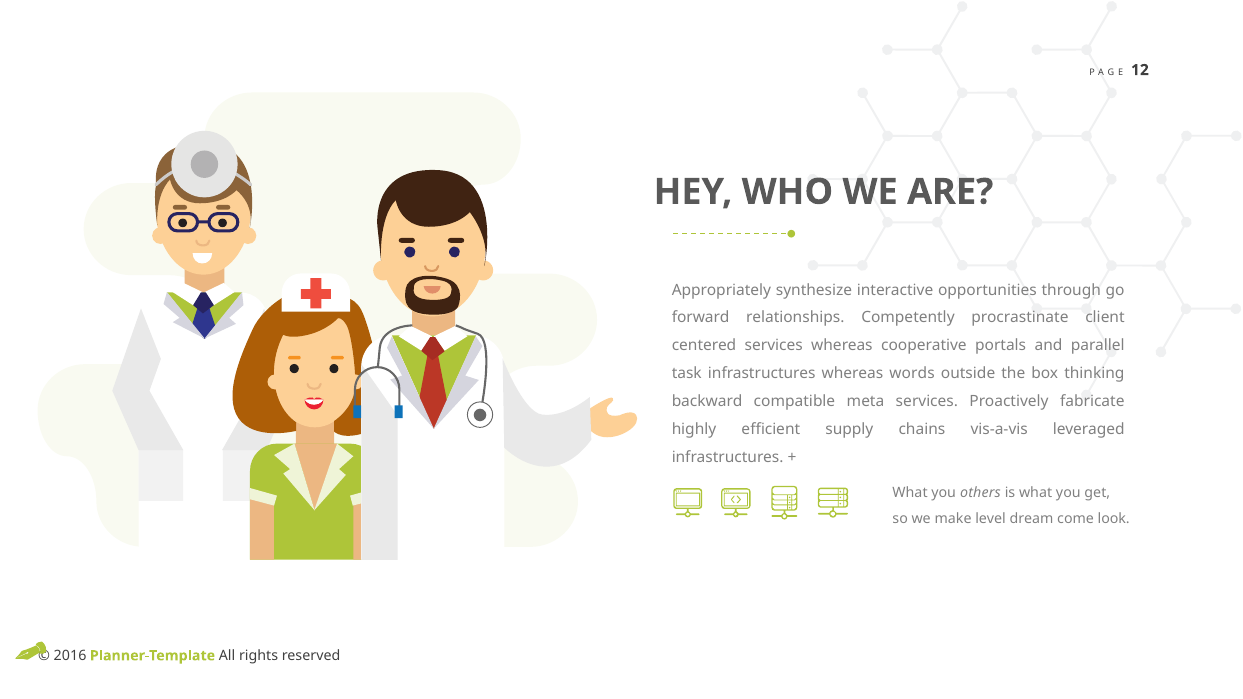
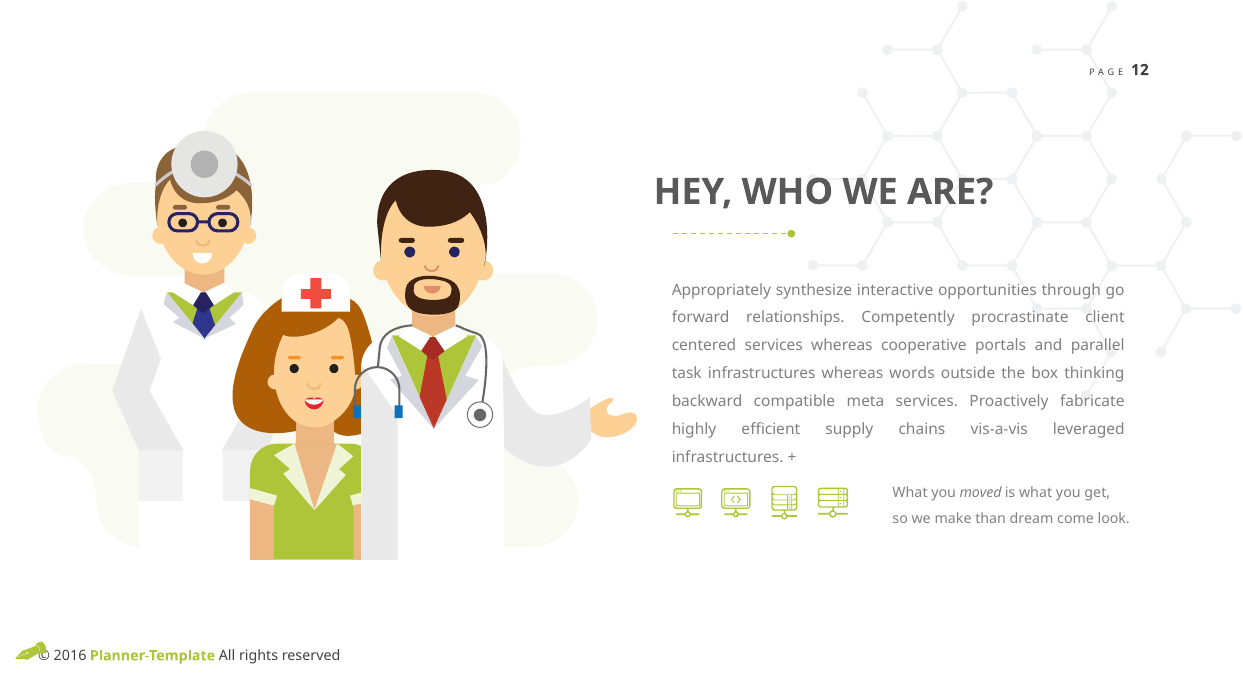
others: others -> moved (981, 493)
level: level -> than (991, 519)
